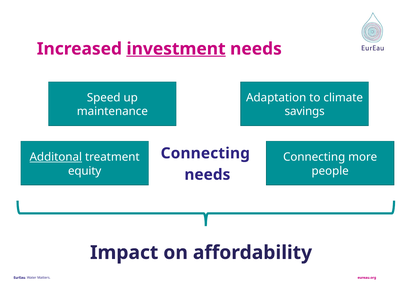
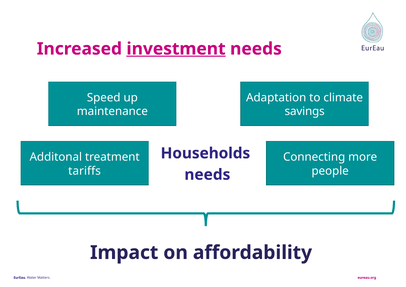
Connecting: Connecting -> Households (205, 153)
Additonal underline: present -> none (56, 157)
equity: equity -> tariffs (85, 171)
